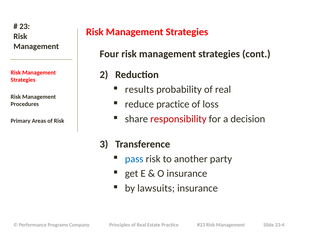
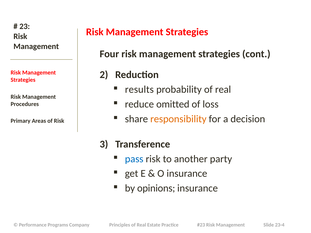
reduce practice: practice -> omitted (173, 104)
responsibility colour: red -> orange (178, 119)
lawsuits: lawsuits -> opinions (156, 188)
